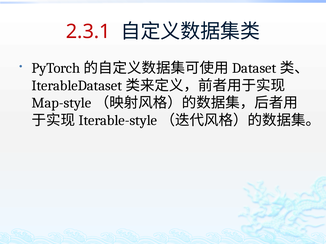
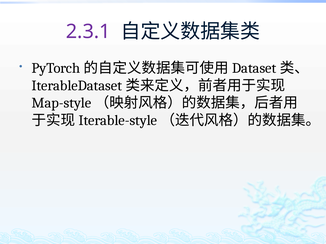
2.3.1 colour: red -> purple (88, 32)
